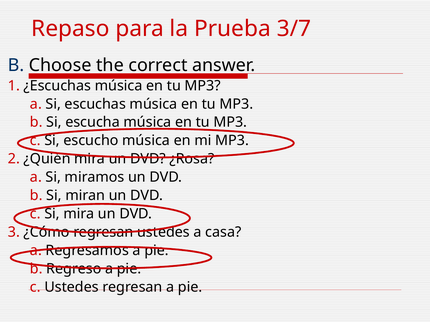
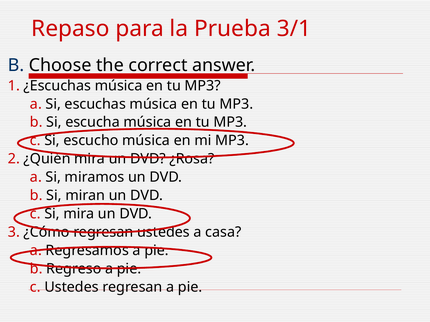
3/7: 3/7 -> 3/1 (294, 29)
